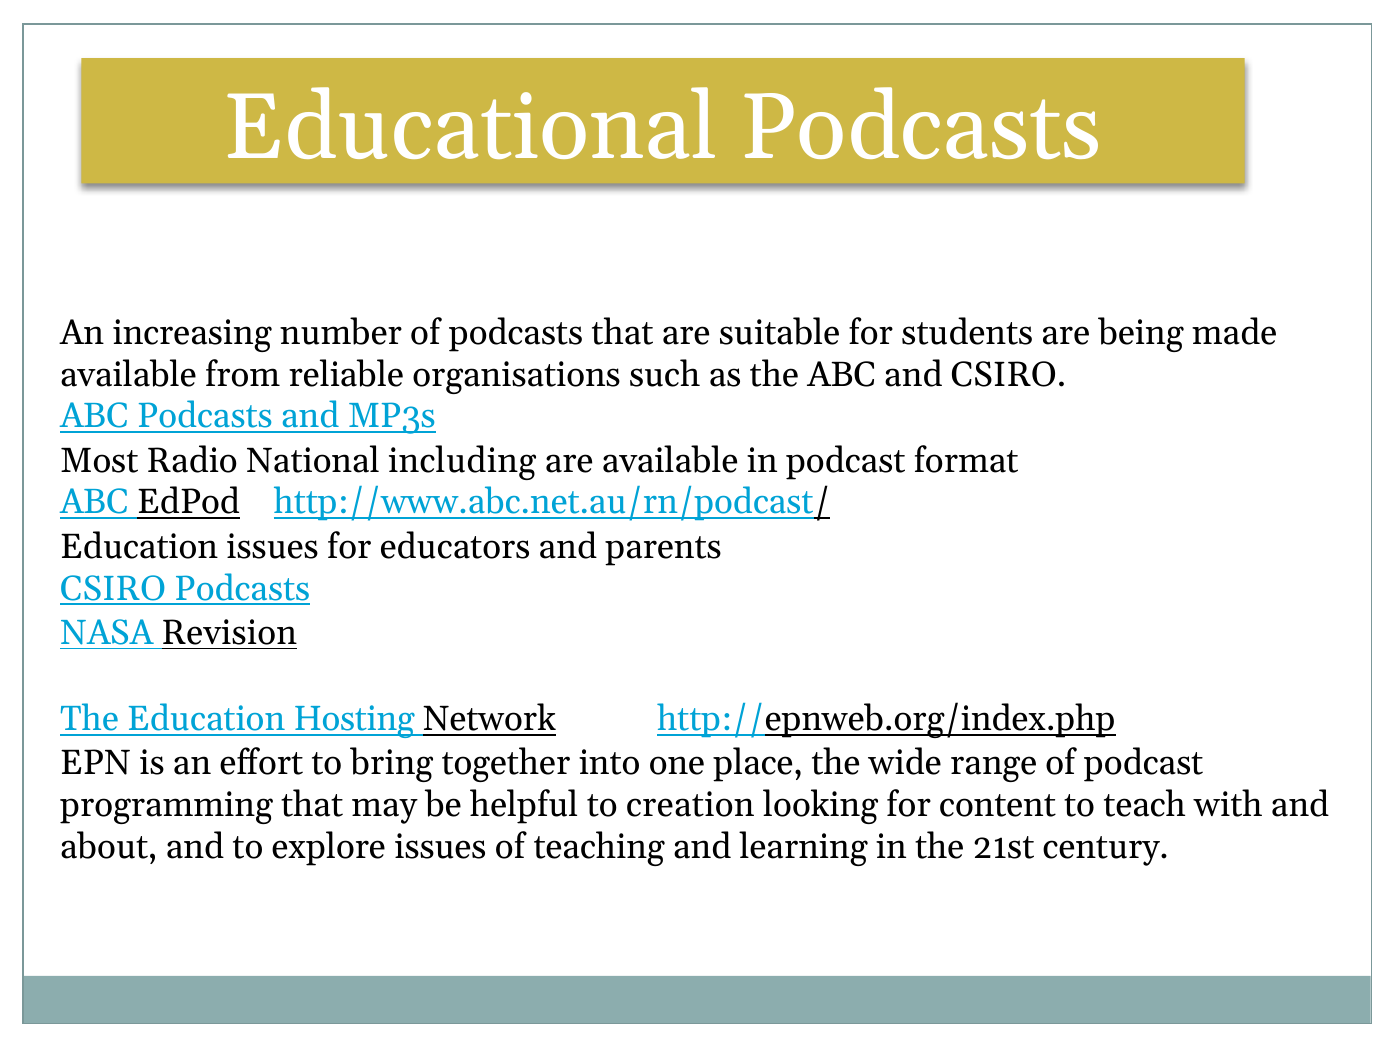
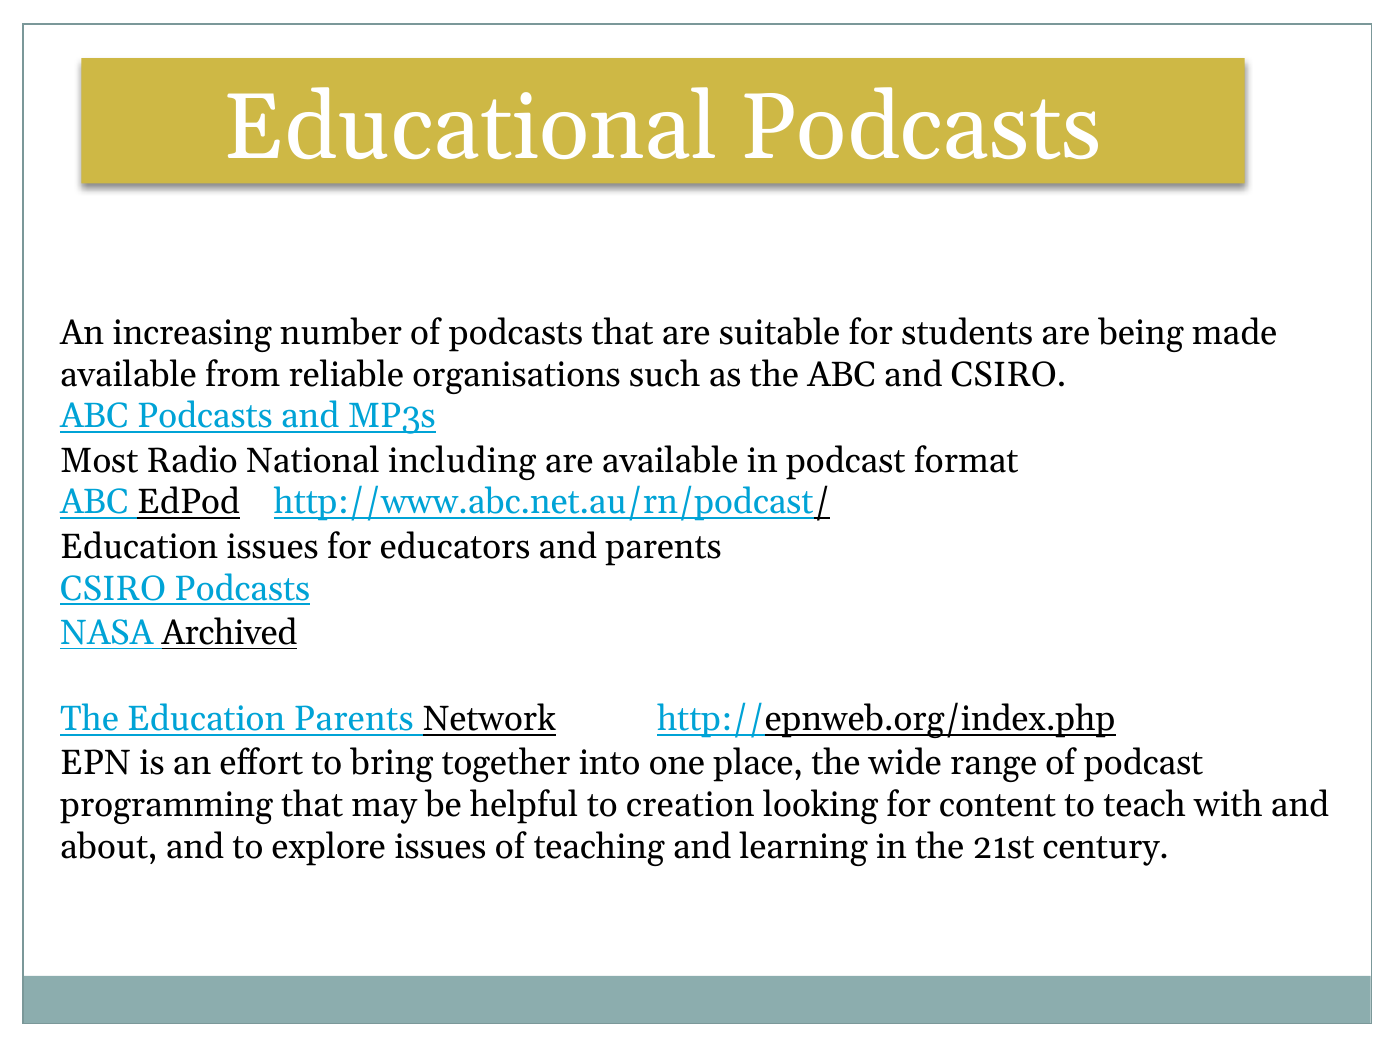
Revision: Revision -> Archived (230, 633)
Education Hosting: Hosting -> Parents (354, 719)
